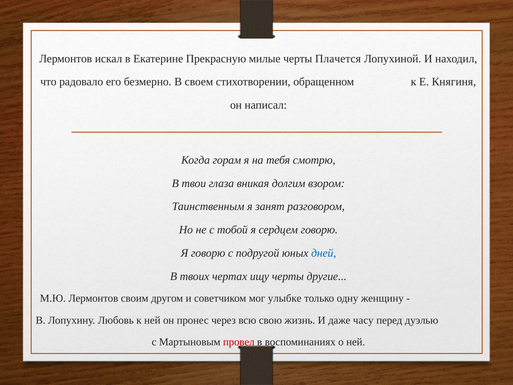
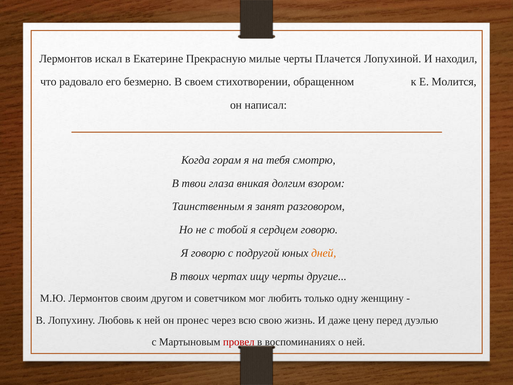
Княгиня: Княгиня -> Молится (454, 82)
дней colour: blue -> orange (324, 253)
улыбке: улыбке -> любить (285, 298)
часу: часу -> цену (363, 320)
